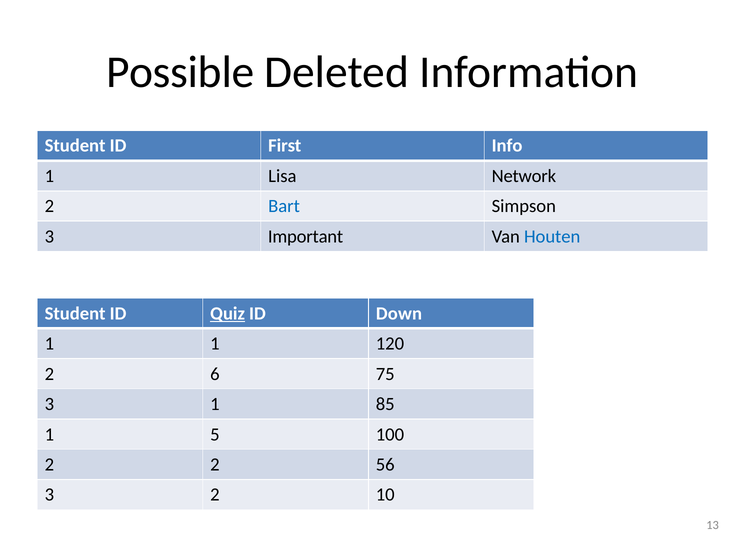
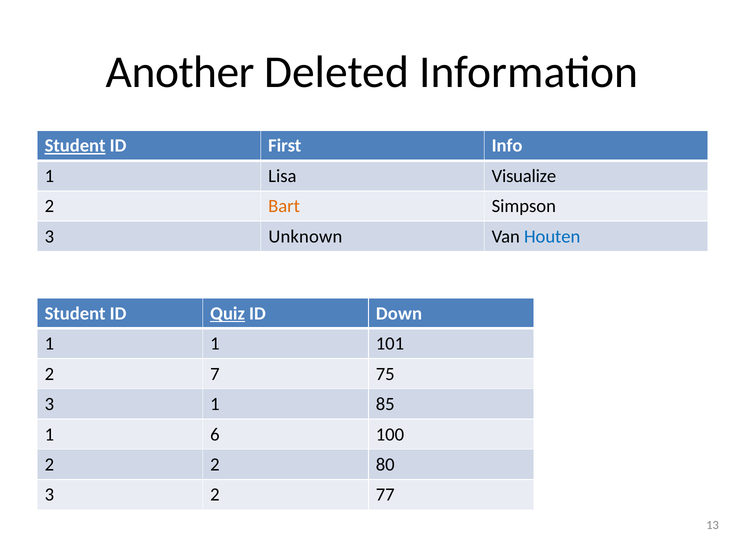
Possible: Possible -> Another (180, 72)
Student underline: none -> present (75, 146)
Network: Network -> Visualize (524, 176)
Bart colour: blue -> orange (284, 206)
Important: Important -> Unknown (305, 236)
120: 120 -> 101 (390, 344)
6: 6 -> 7 (215, 374)
5: 5 -> 6 (215, 434)
56: 56 -> 80 (385, 464)
10: 10 -> 77 (385, 495)
